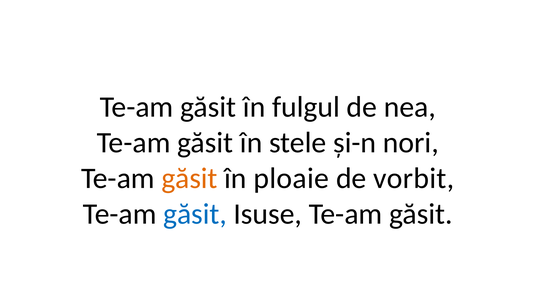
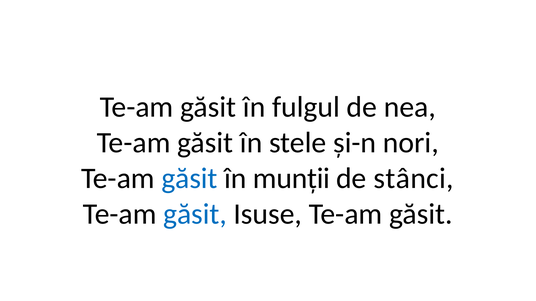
găsit colour: orange -> blue (189, 179)
ploaie: ploaie -> munții (291, 179)
vorbit: vorbit -> stânci (414, 179)
